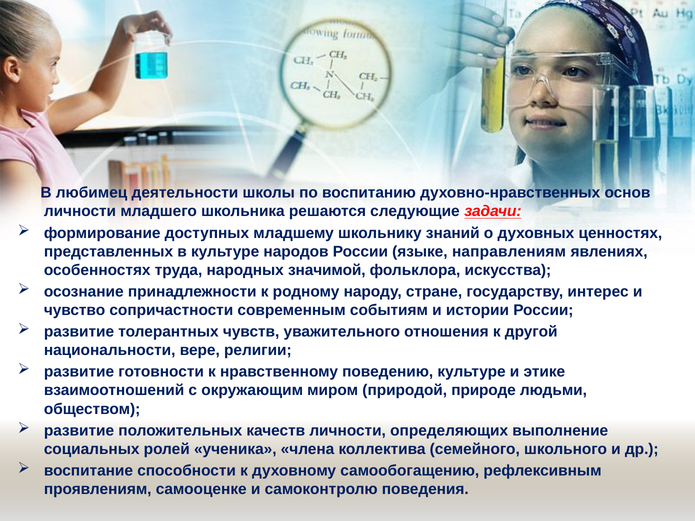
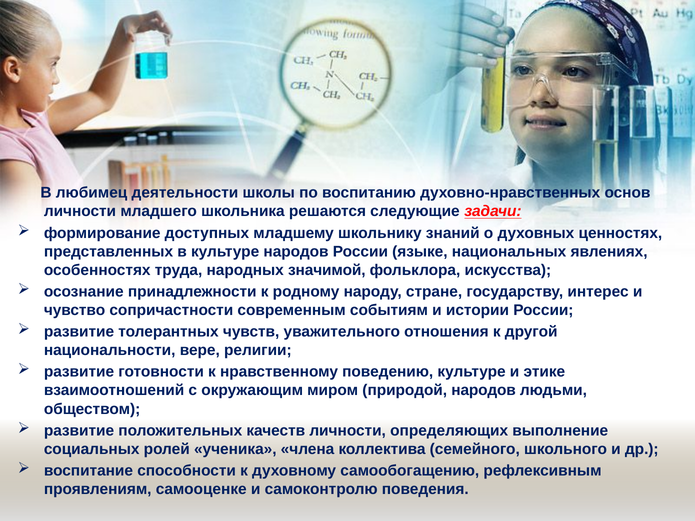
направлениям: направлениям -> национальных (509, 252)
природой природе: природе -> народов (484, 391)
